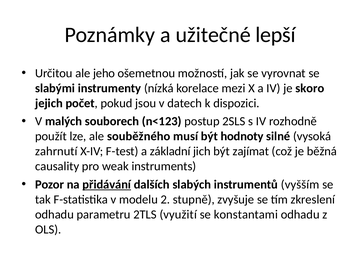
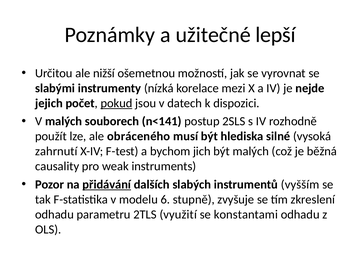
jeho: jeho -> nižší (104, 73)
skoro: skoro -> nejde (310, 88)
pokud underline: none -> present (116, 103)
n<123: n<123 -> n<141 (162, 121)
souběžného: souběžného -> obráceného (139, 136)
hodnoty: hodnoty -> hlediska (242, 136)
základní: základní -> bychom (170, 151)
být zajímat: zajímat -> malých (251, 151)
2: 2 -> 6 (165, 200)
